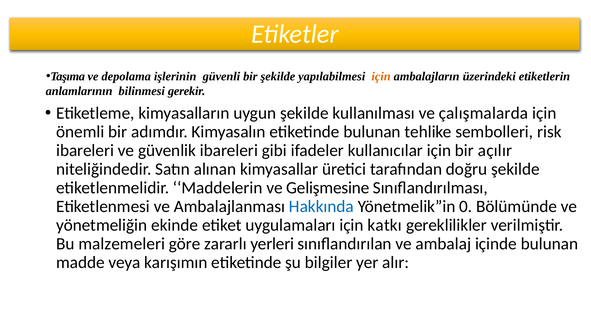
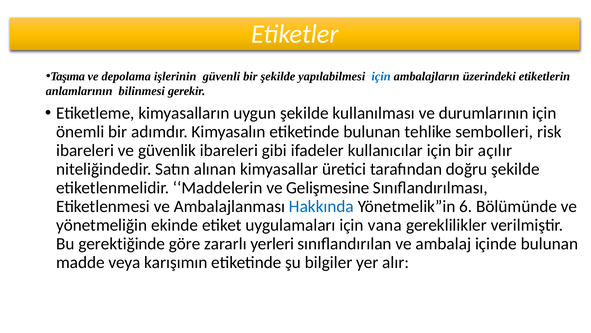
için colour: orange -> blue (381, 76)
çalışmalarda: çalışmalarda -> durumlarının (484, 113)
0: 0 -> 6 (466, 206)
katkı: katkı -> vana (385, 225)
malzemeleri: malzemeleri -> gerektiğinde (122, 243)
